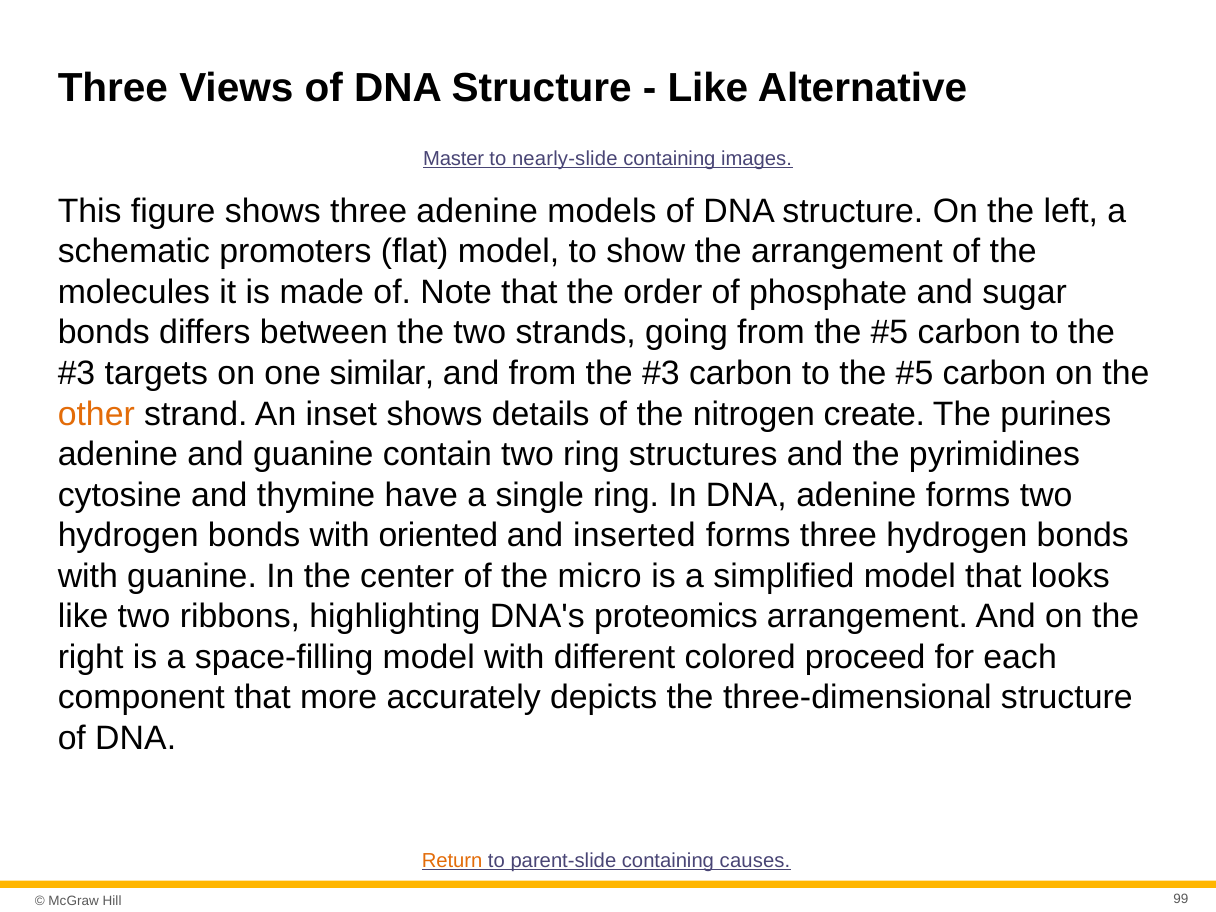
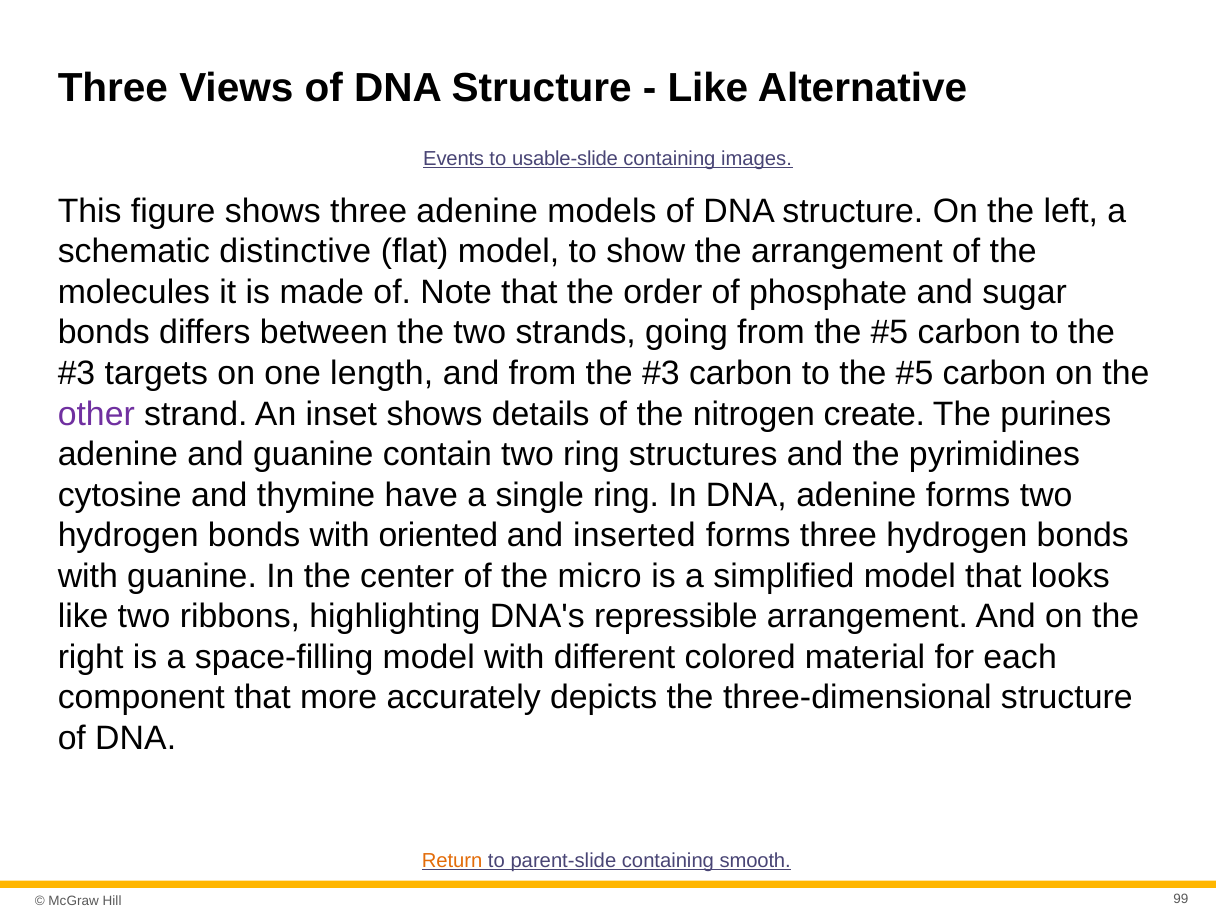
Master: Master -> Events (454, 158)
nearly-slide: nearly-slide -> usable-slide (565, 158)
promoters: promoters -> distinctive (295, 252)
similar: similar -> length (382, 373)
other colour: orange -> purple (96, 414)
proteomics: proteomics -> repressible (676, 617)
proceed: proceed -> material (865, 657)
causes: causes -> smooth (755, 861)
